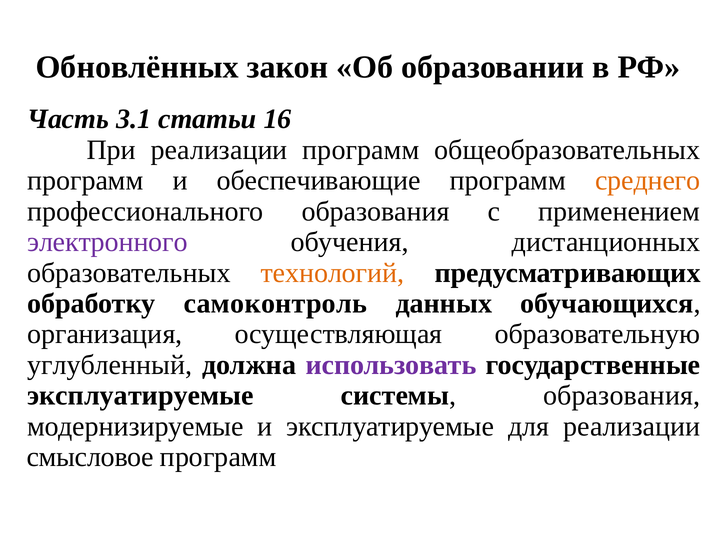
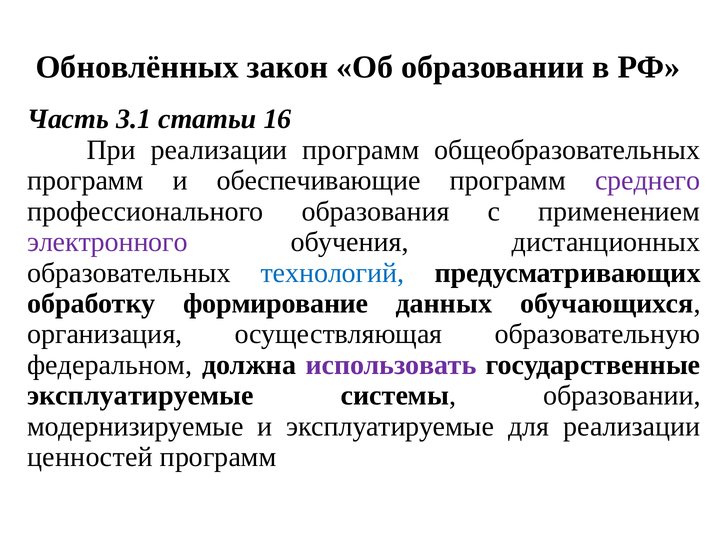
среднего colour: orange -> purple (648, 181)
технологий colour: orange -> blue (332, 273)
самоконтроль: самоконтроль -> формирование (276, 304)
углубленный: углубленный -> федеральном (110, 365)
системы образования: образования -> образовании (622, 396)
смысловое: смысловое -> ценностей (90, 458)
